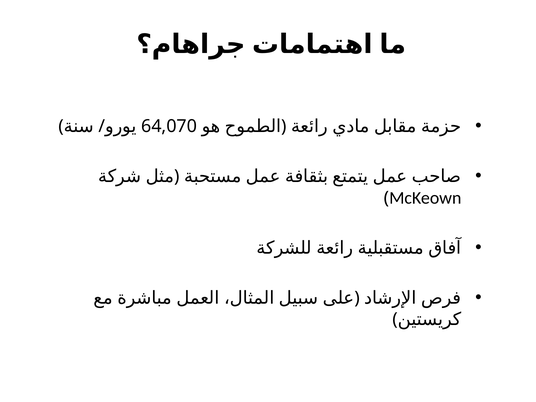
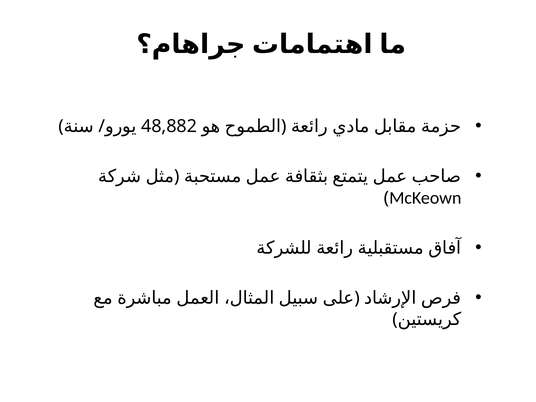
64,070: 64,070 -> 48,882 (169, 126)
